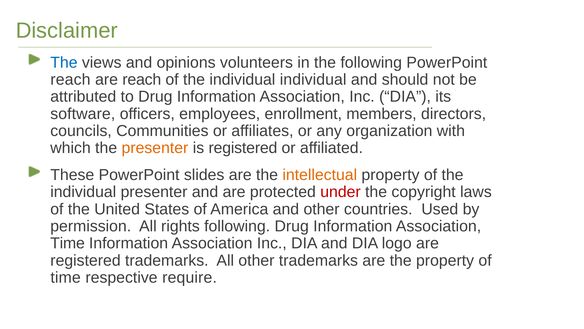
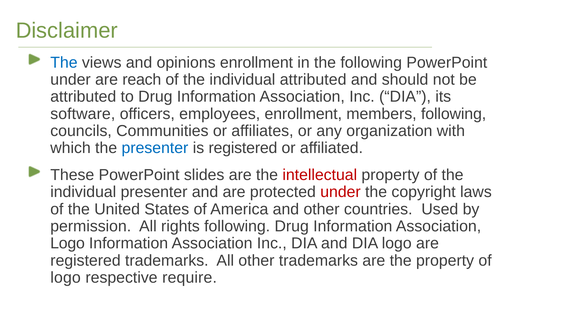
opinions volunteers: volunteers -> enrollment (257, 62)
reach: reach -> under (71, 80)
individual individual: individual -> attributed (313, 80)
members directors: directors -> following (454, 114)
presenter colour: orange -> blue (155, 148)
intellectual colour: orange -> red (320, 175)
Time: Time -> Logo (68, 243)
time: time -> logo (66, 277)
